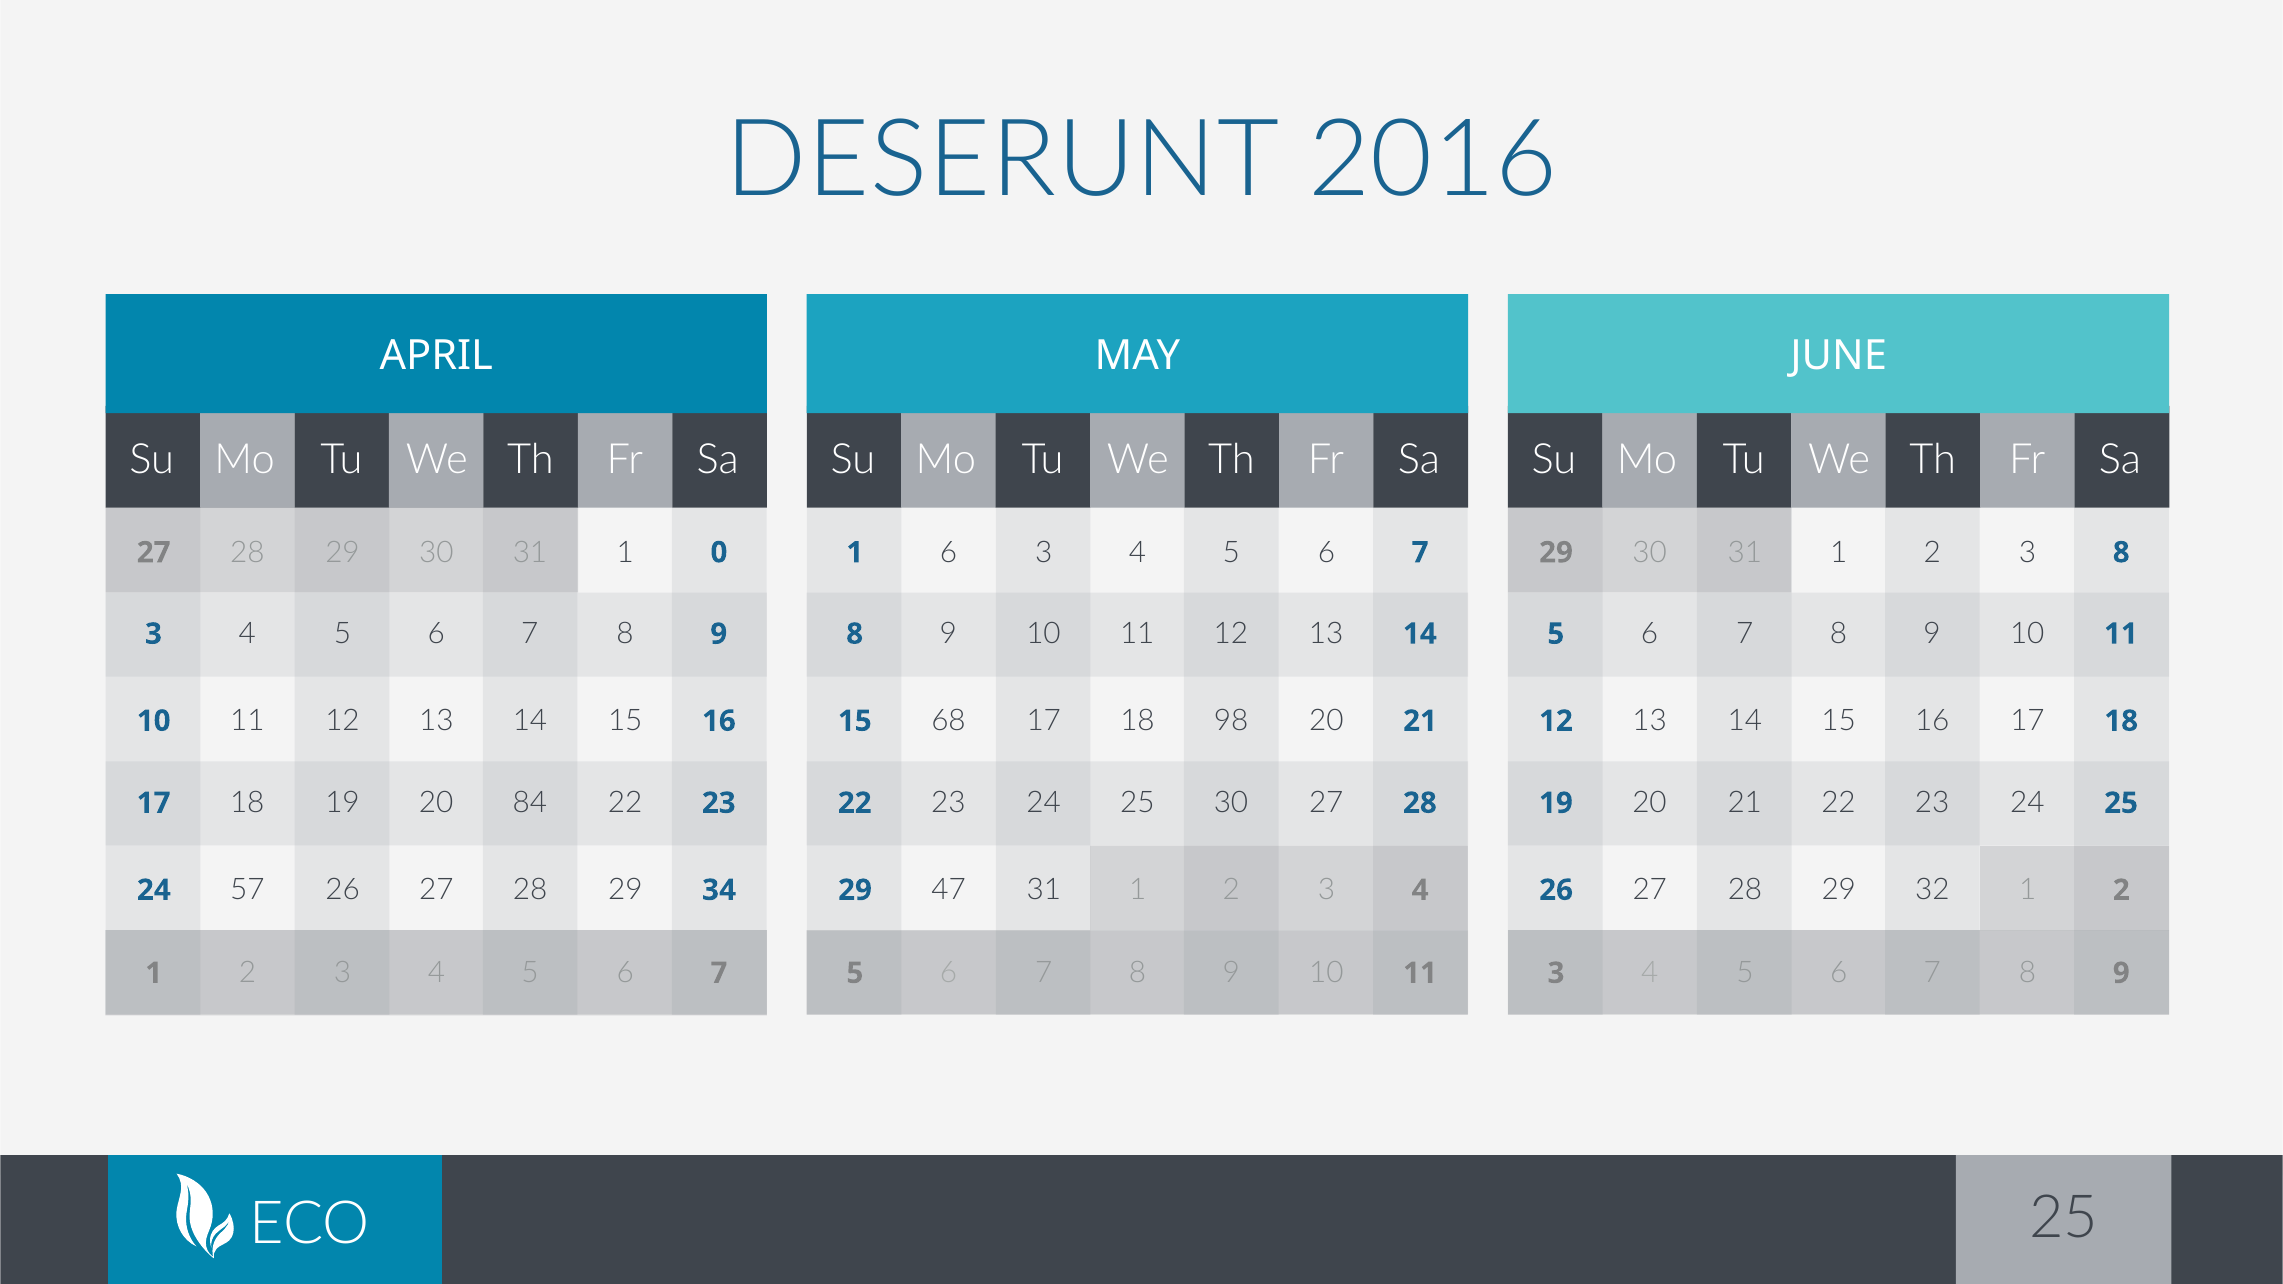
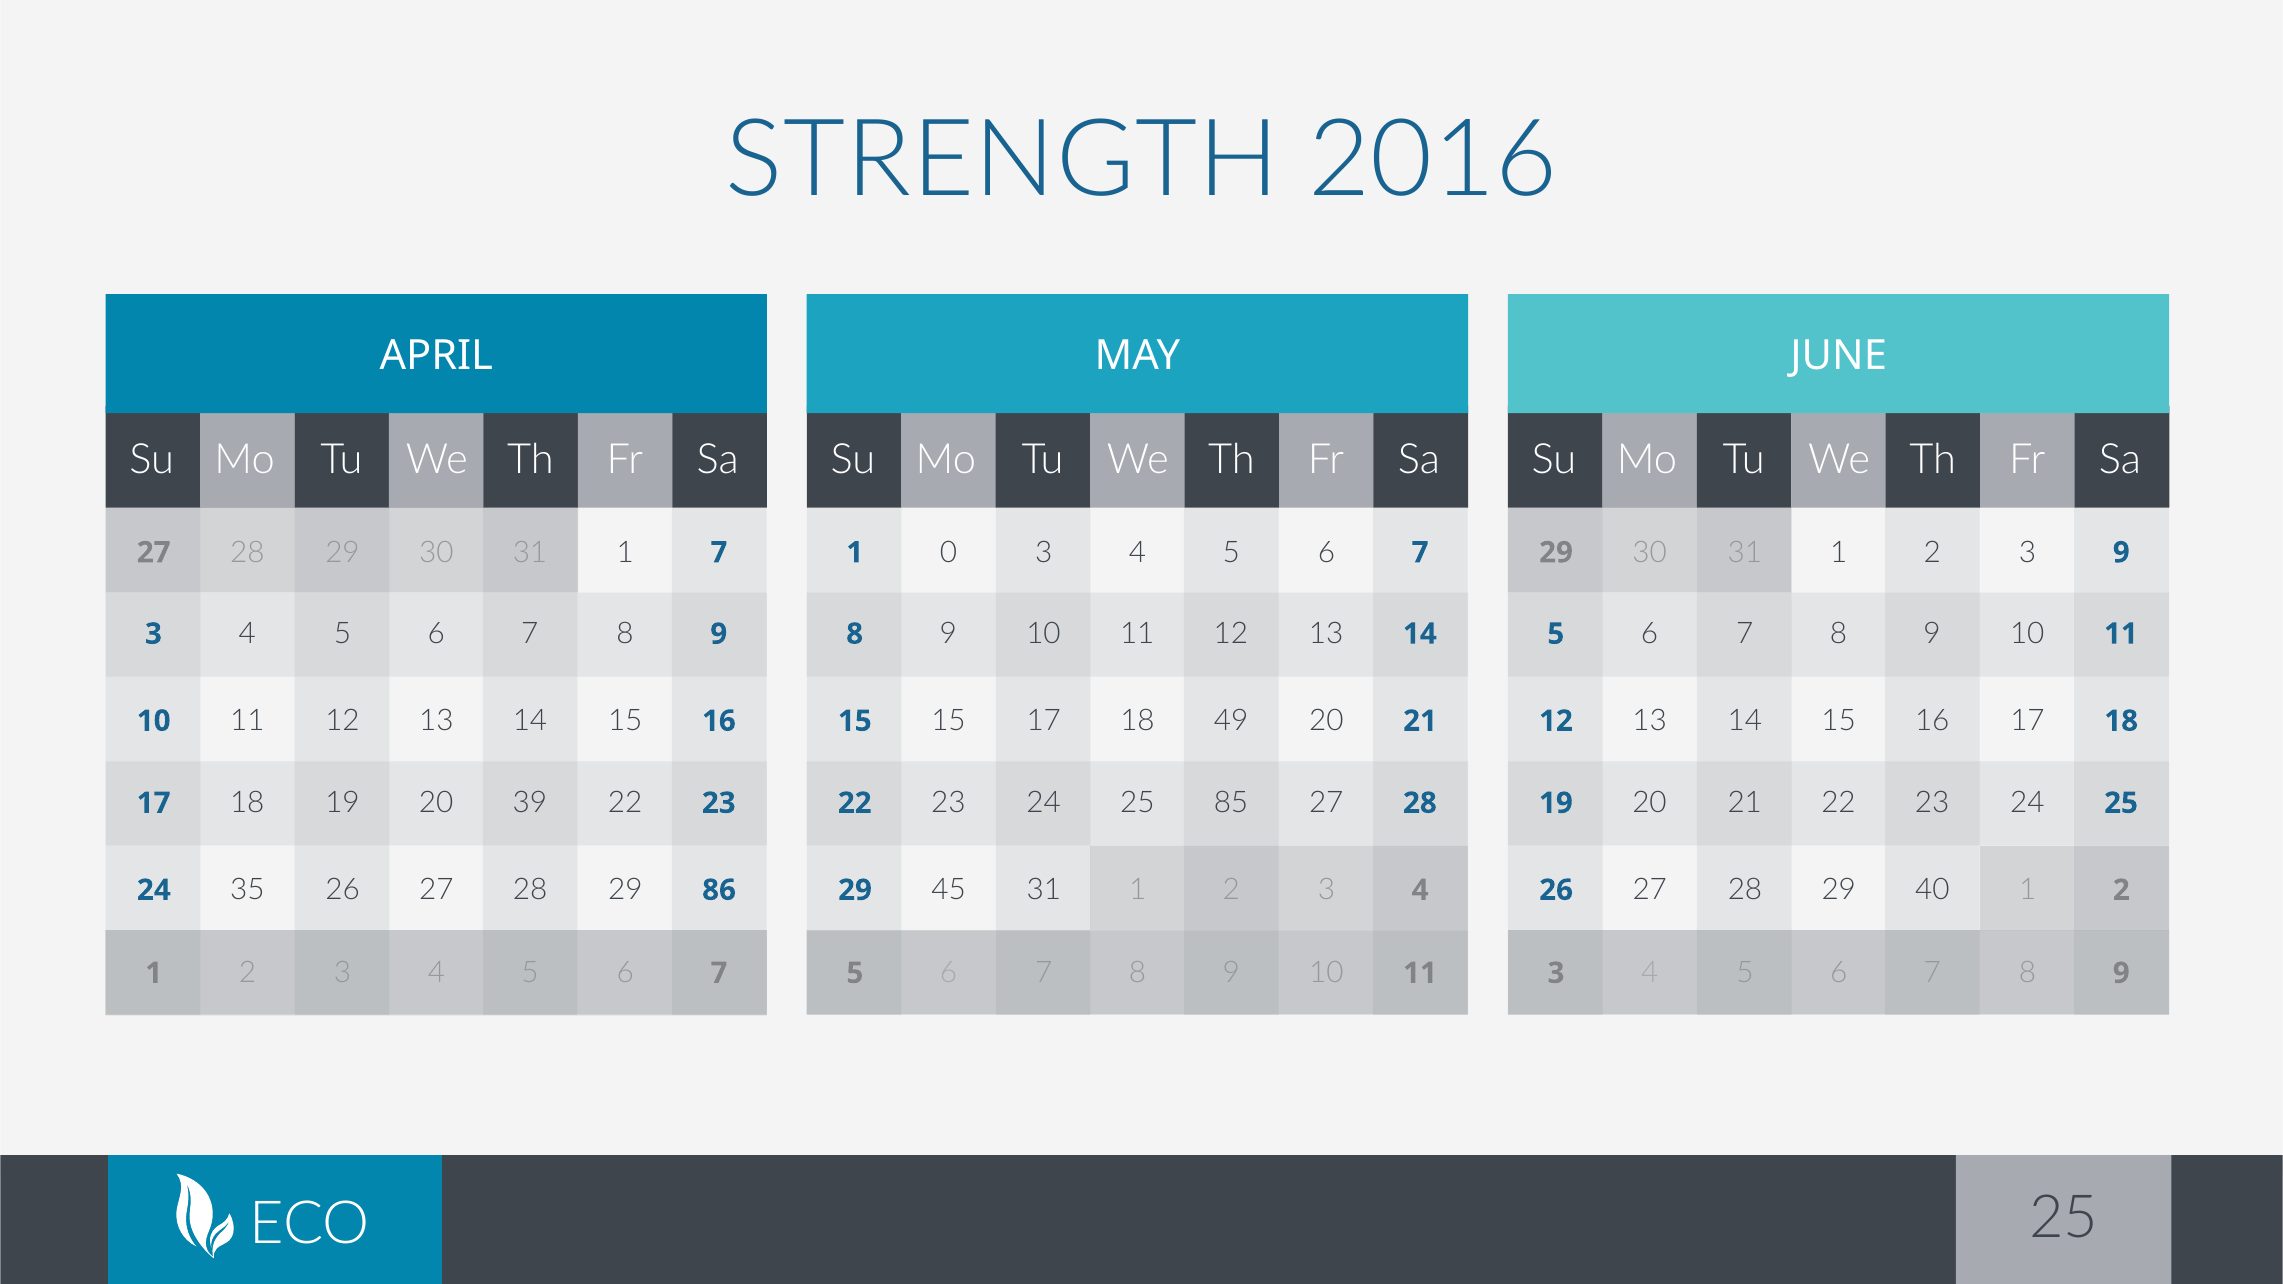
DESERUNT: DESERUNT -> STRENGTH (1002, 160)
1 0: 0 -> 7 (719, 553)
3 8: 8 -> 9 (2121, 553)
1 6: 6 -> 0 (949, 553)
98: 98 -> 49 (1231, 721)
15 68: 68 -> 15 (949, 721)
84: 84 -> 39 (530, 803)
25 30: 30 -> 85 (1231, 803)
34: 34 -> 86 (719, 890)
32: 32 -> 40 (1932, 890)
57: 57 -> 35 (247, 890)
47: 47 -> 45 (949, 890)
